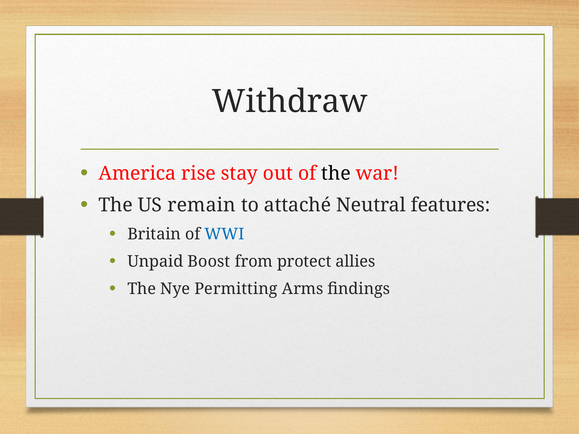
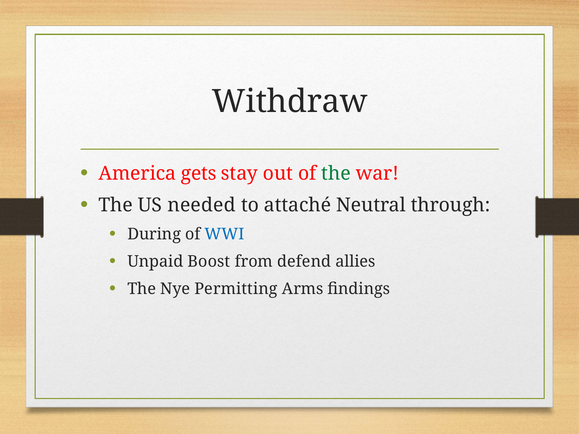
rise: rise -> gets (199, 174)
the colour: black -> green (336, 174)
remain: remain -> needed (201, 205)
features: features -> through (451, 205)
Britain: Britain -> During (154, 234)
protect: protect -> defend (304, 262)
